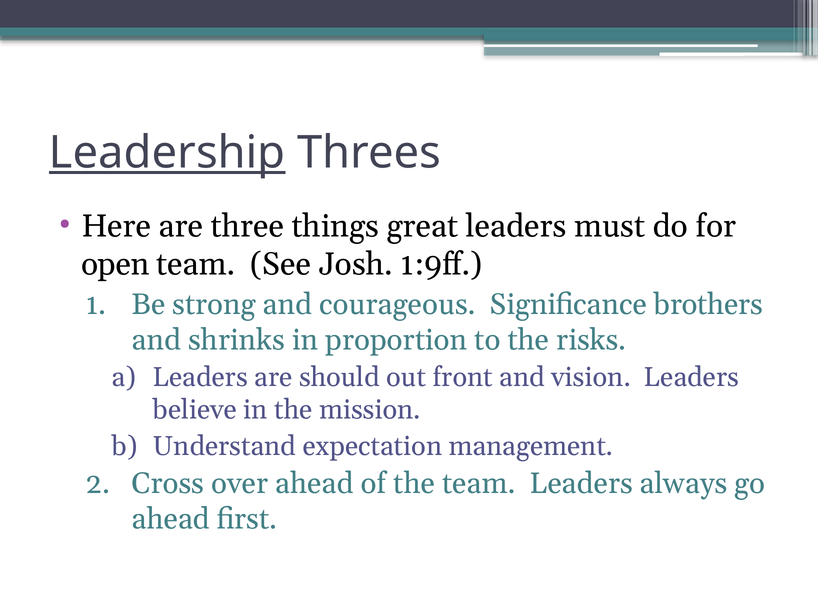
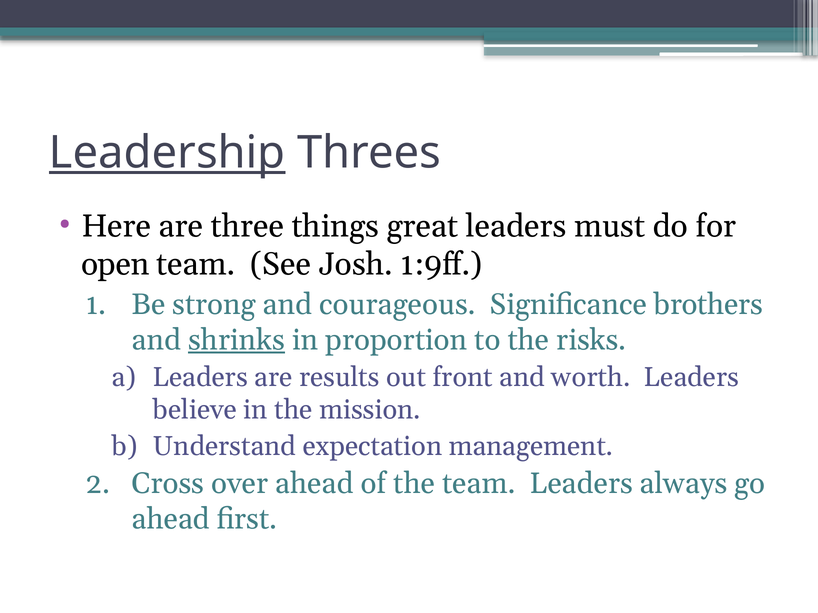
shrinks underline: none -> present (237, 340)
should: should -> results (339, 378)
vision: vision -> worth (591, 378)
